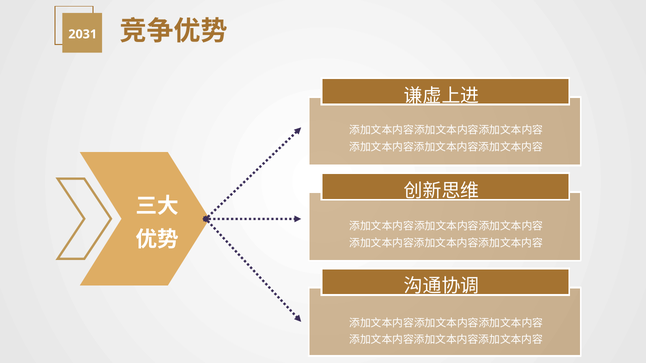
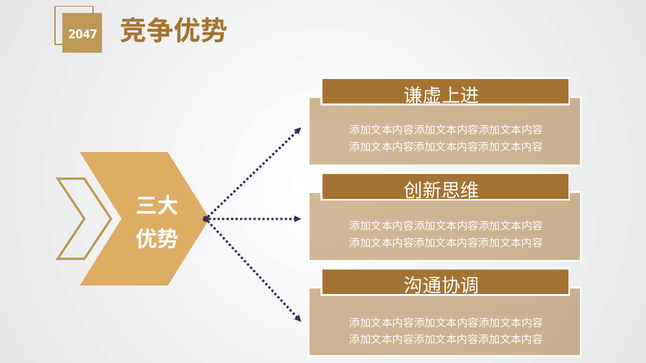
2031: 2031 -> 2047 (83, 34)
